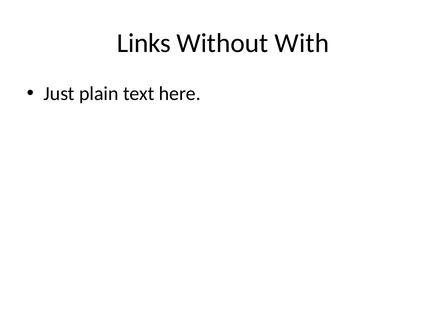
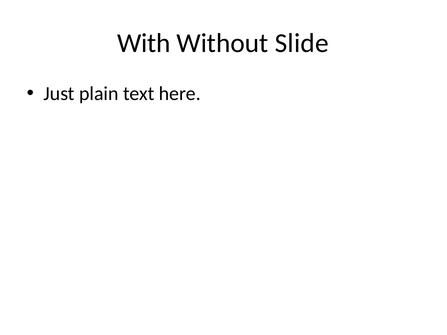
Links: Links -> With (144, 43)
With: With -> Slide (302, 43)
